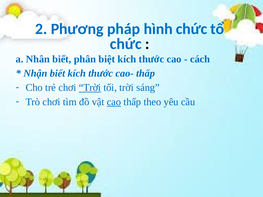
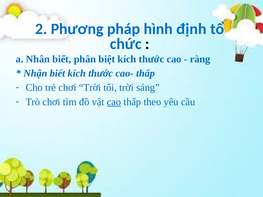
hình chức: chức -> định (191, 29)
cách: cách -> ràng (200, 59)
Trời underline: present -> none (90, 88)
